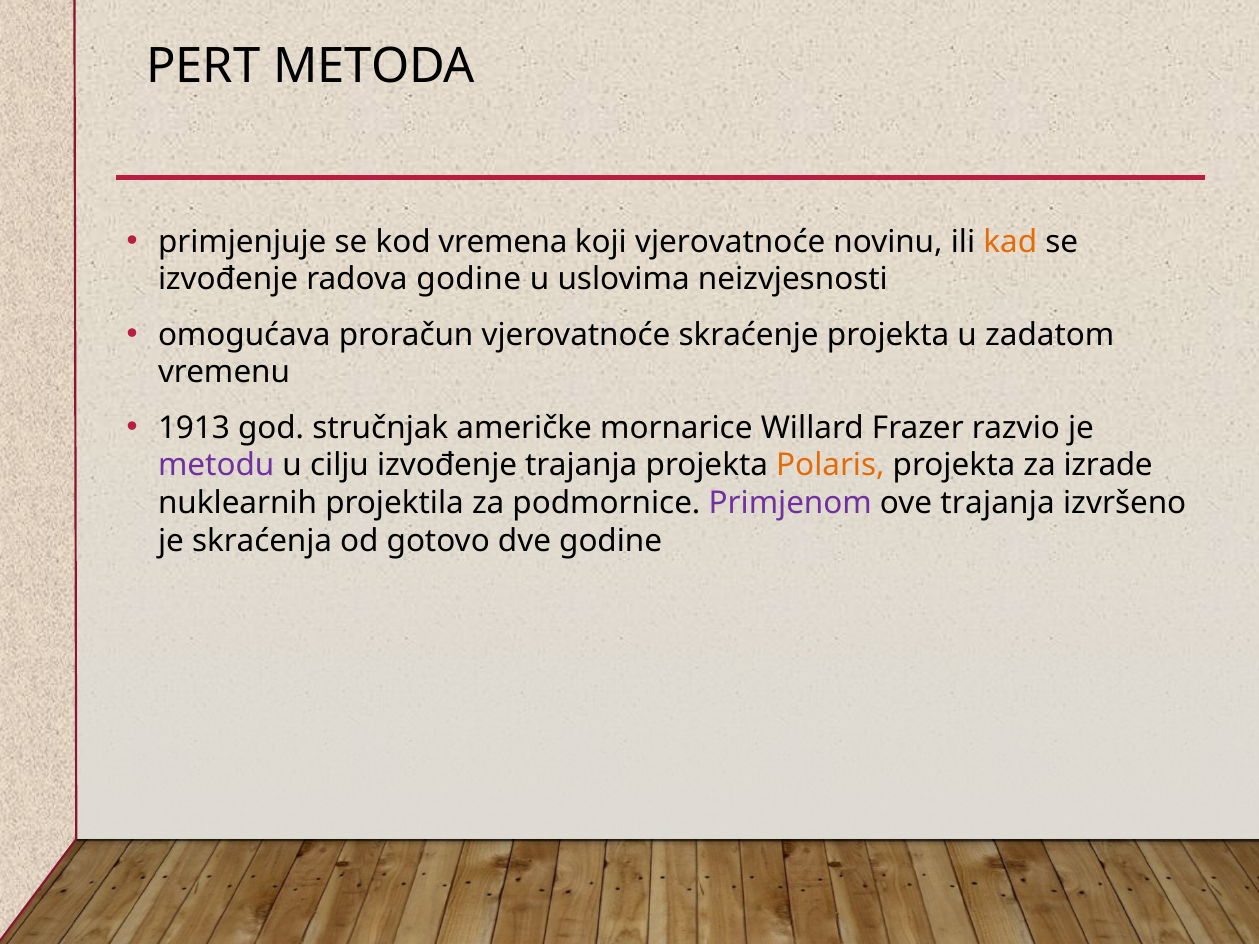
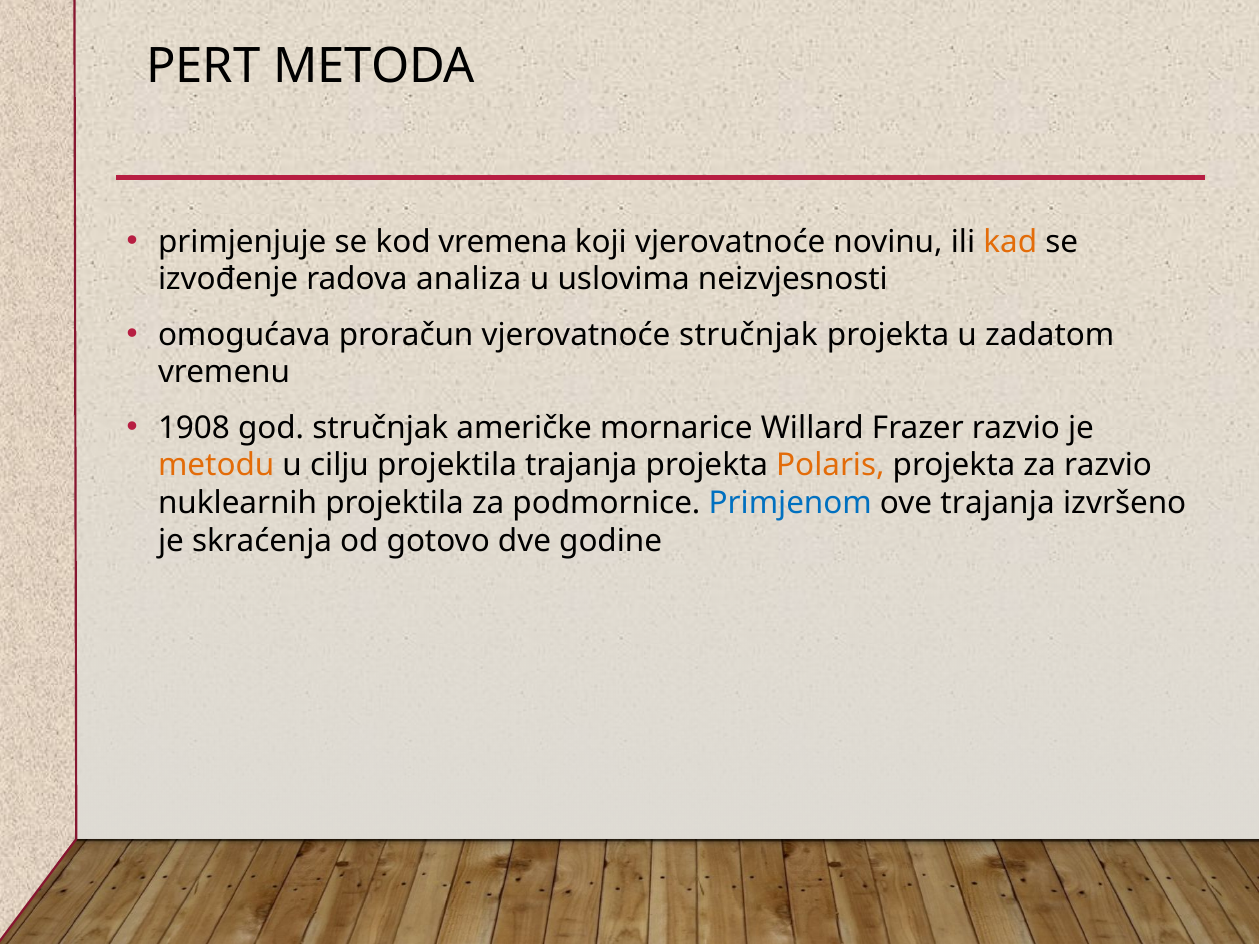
radova godine: godine -> analiza (469, 279)
vjerovatnoće skraćenje: skraćenje -> stručnjak (748, 335)
1913: 1913 -> 1908 (194, 428)
metodu colour: purple -> orange (216, 466)
cilju izvođenje: izvođenje -> projektila (447, 466)
za izrade: izrade -> razvio (1108, 466)
Primjenom colour: purple -> blue (790, 503)
